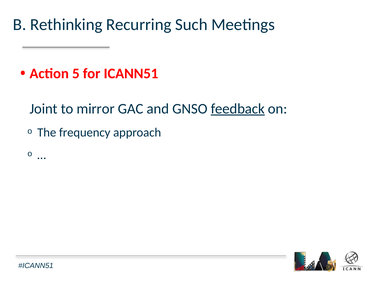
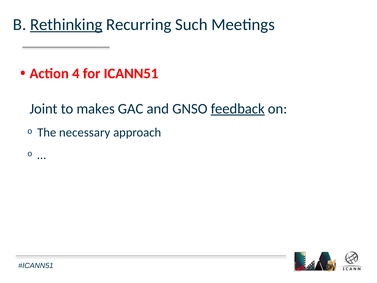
Rethinking underline: none -> present (66, 25)
5: 5 -> 4 (76, 73)
mirror: mirror -> makes (96, 109)
frequency: frequency -> necessary (85, 132)
